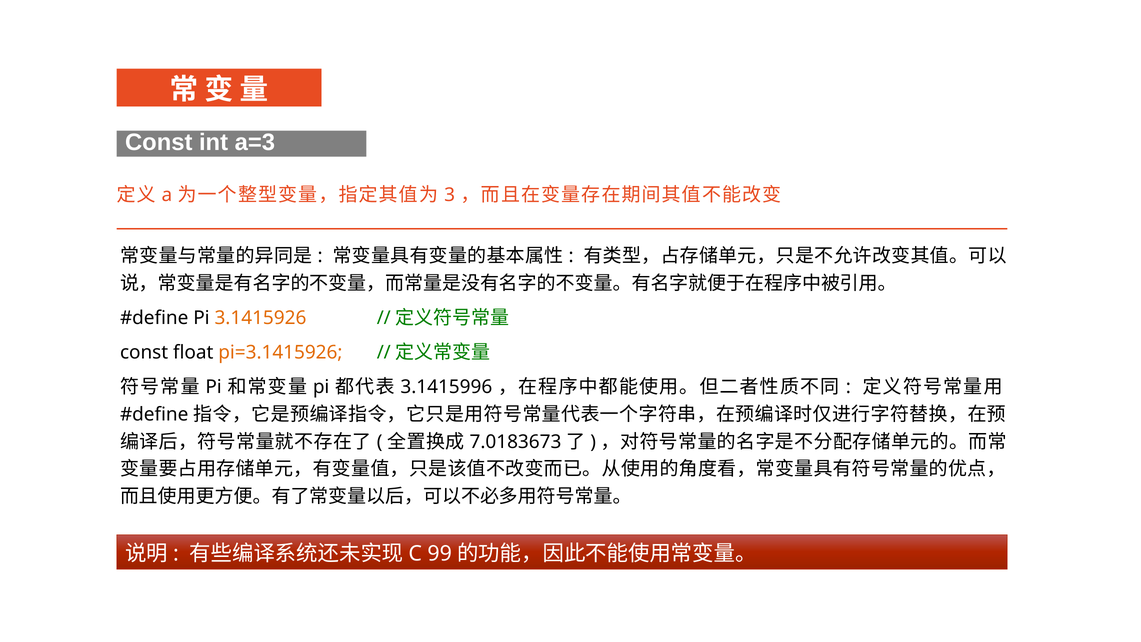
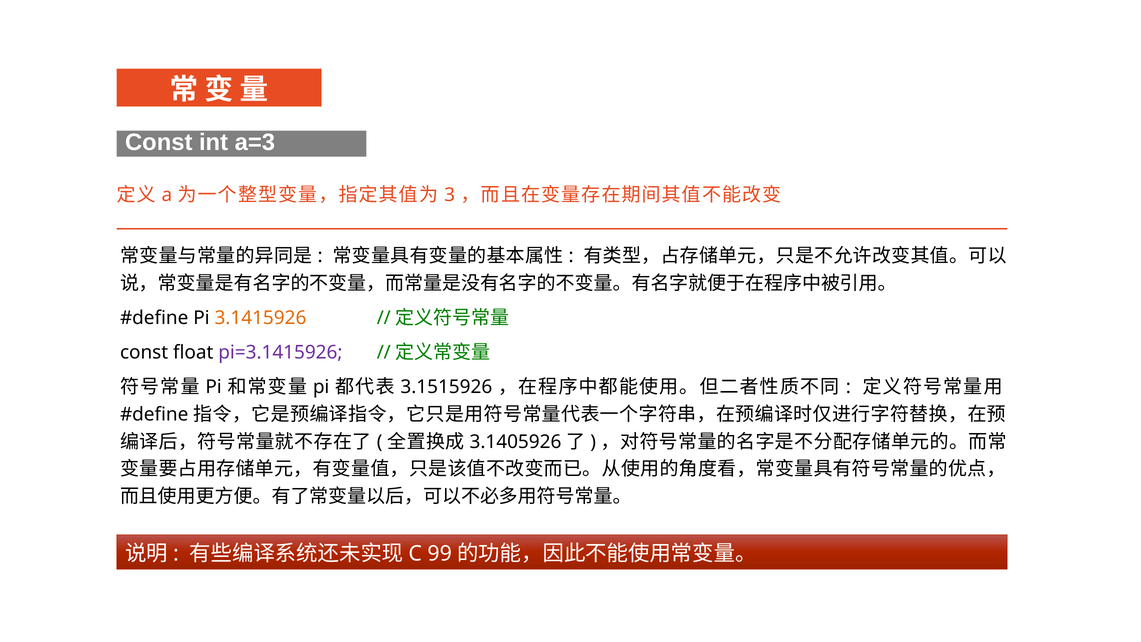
pi=3.1415926 colour: orange -> purple (280, 352)
3.1415996: 3.1415996 -> 3.1515926 (446, 387)
7.0183673: 7.0183673 -> 3.1405926 (515, 442)
